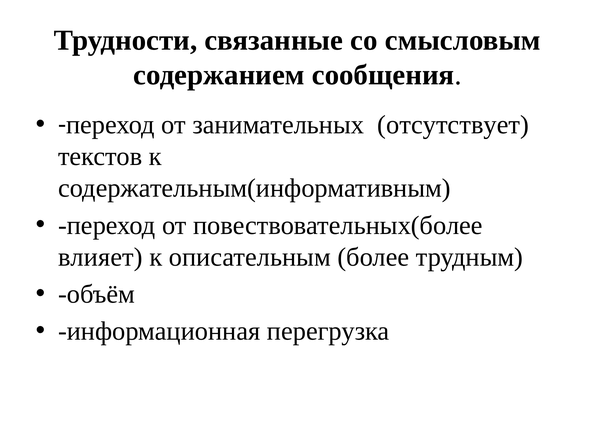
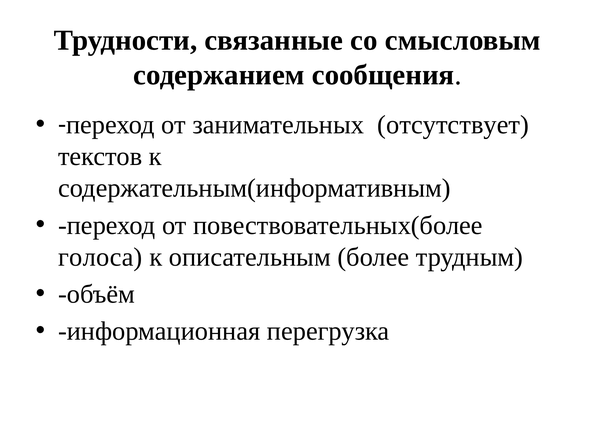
влияет: влияет -> голоса (100, 257)
